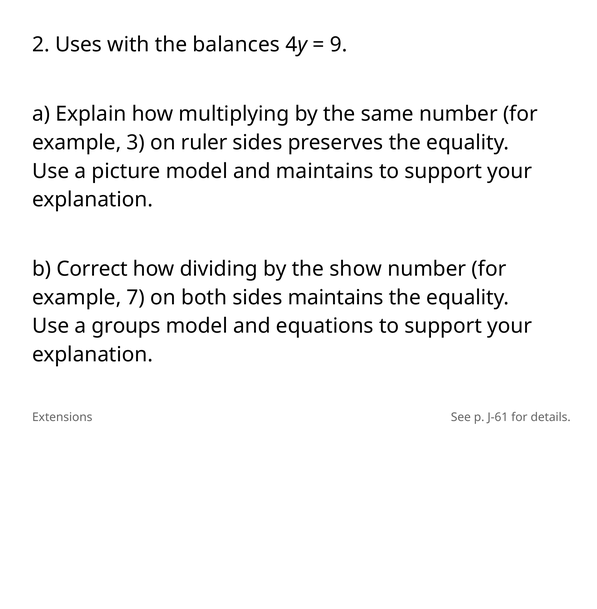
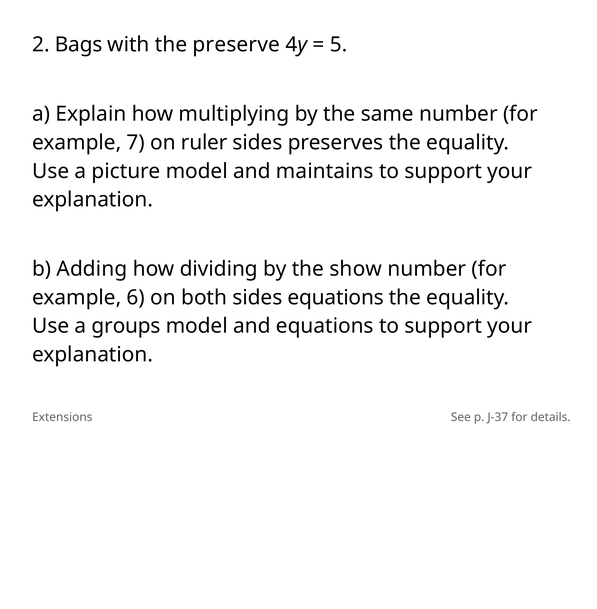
Uses: Uses -> Bags (79, 45)
balances: balances -> preserve (236, 45)
9: 9 -> 5 (339, 45)
3: 3 -> 7 (136, 142)
Correct: Correct -> Adding (92, 269)
7: 7 -> 6 (136, 297)
sides maintains: maintains -> equations (336, 297)
J-61: J-61 -> J-37 (498, 417)
